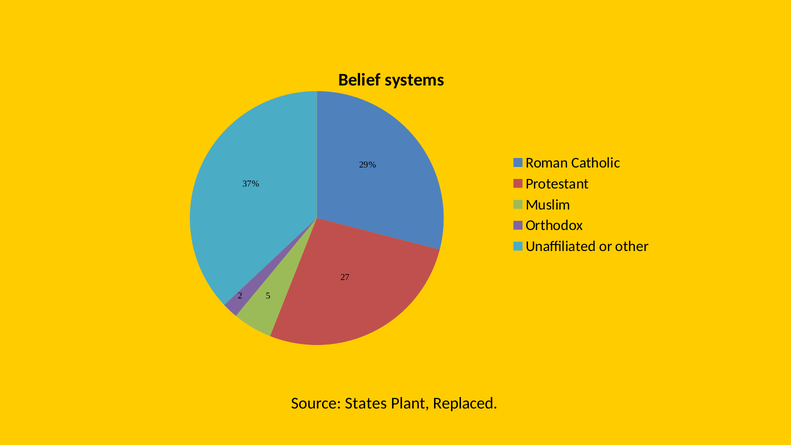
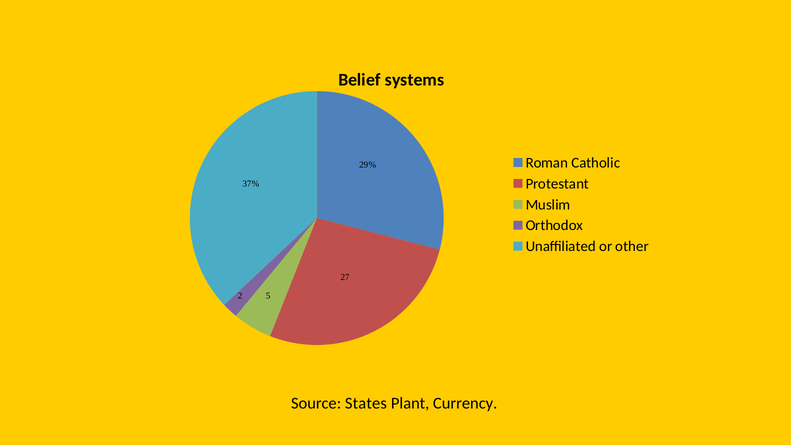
Replaced: Replaced -> Currency (465, 403)
